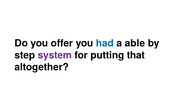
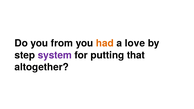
offer: offer -> from (62, 43)
had colour: blue -> orange (105, 43)
able: able -> love (135, 43)
